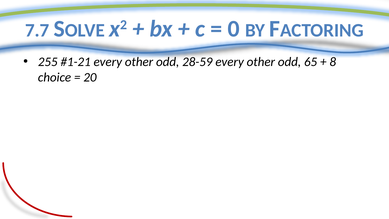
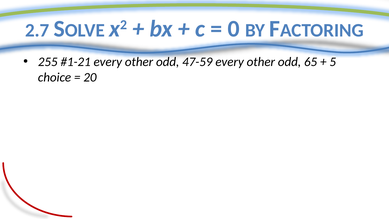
7.7: 7.7 -> 2.7 (37, 30)
28-59: 28-59 -> 47-59 (197, 62)
8: 8 -> 5 (333, 62)
